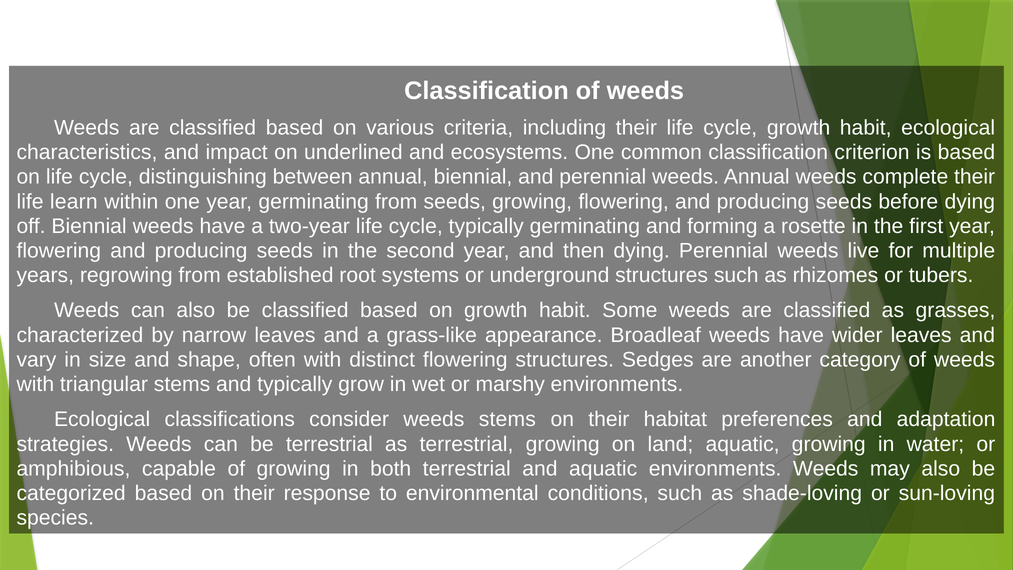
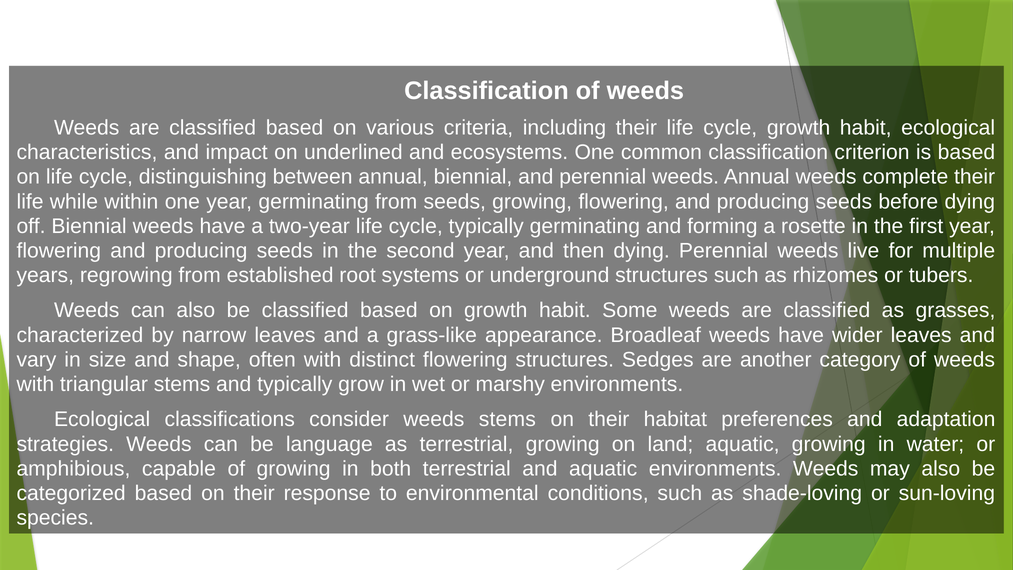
learn: learn -> while (74, 201)
be terrestrial: terrestrial -> language (329, 444)
